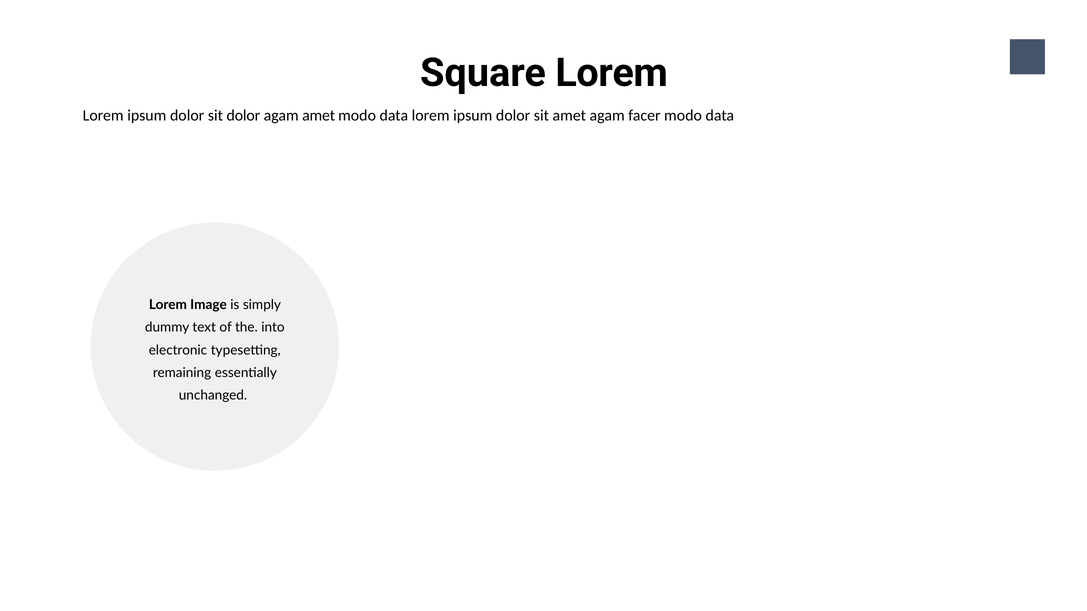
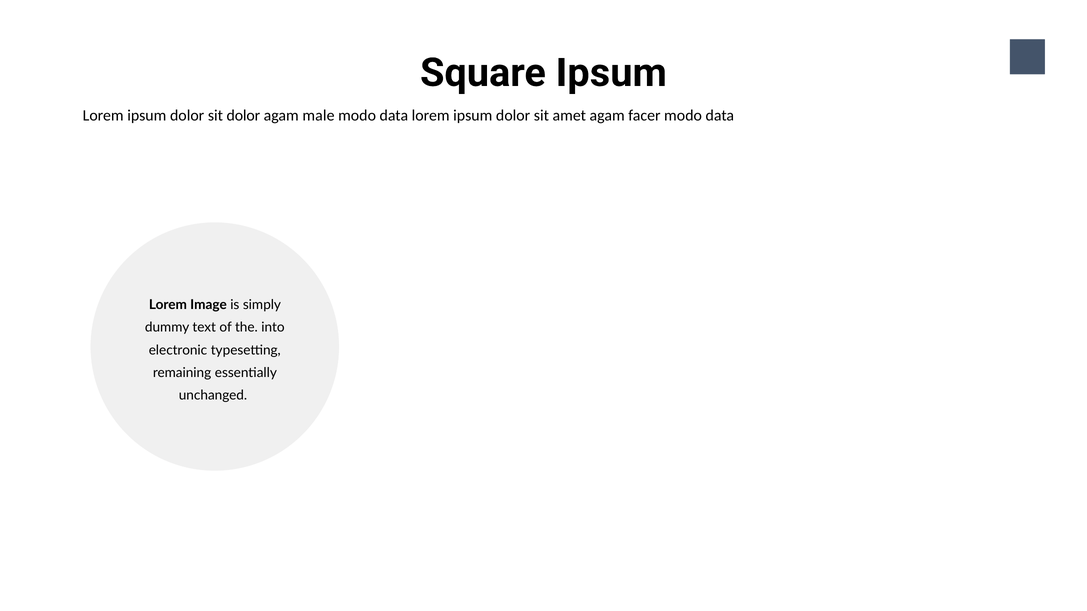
Square Lorem: Lorem -> Ipsum (611, 73)
agam amet: amet -> male (318, 116)
